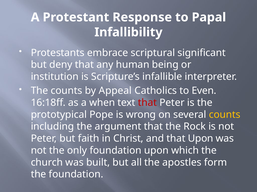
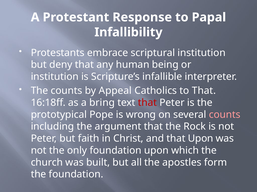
scriptural significant: significant -> institution (202, 53)
to Even: Even -> That (204, 91)
when: when -> bring (102, 103)
counts colour: yellow -> pink (225, 115)
